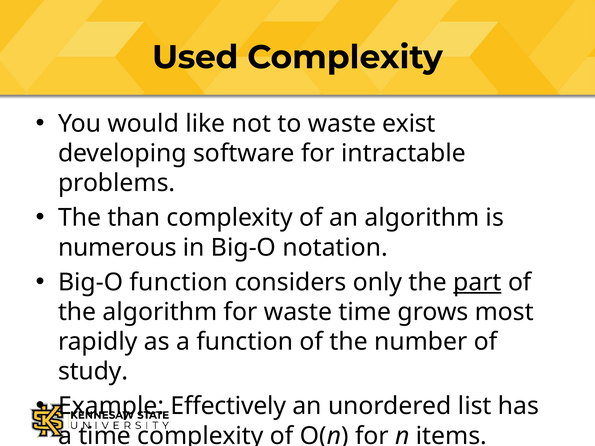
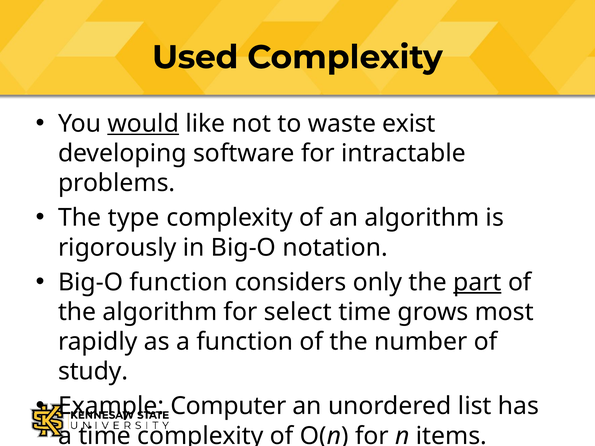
would underline: none -> present (143, 124)
than: than -> type (134, 218)
numerous: numerous -> rigorously (117, 248)
for waste: waste -> select (298, 312)
Effectively: Effectively -> Computer (228, 406)
